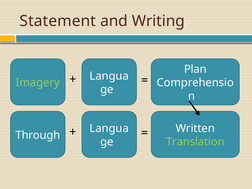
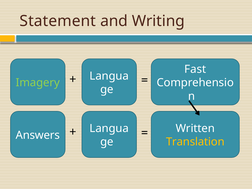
Plan: Plan -> Fast (195, 69)
Through: Through -> Answers (38, 135)
Translation colour: light green -> yellow (195, 142)
